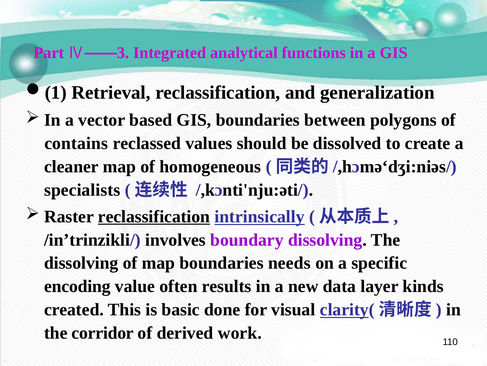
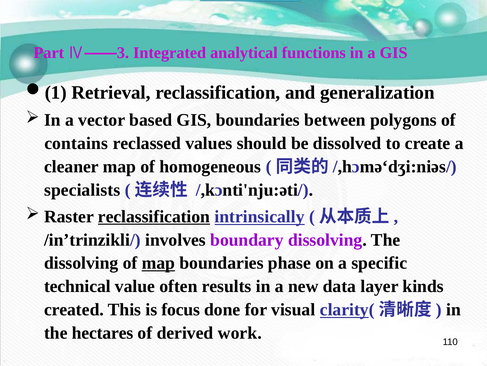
map underline: none -> present (158, 263)
needs: needs -> phase (289, 263)
encoding: encoding -> technical (77, 286)
basic: basic -> focus (181, 309)
corridor: corridor -> hectares (103, 332)
